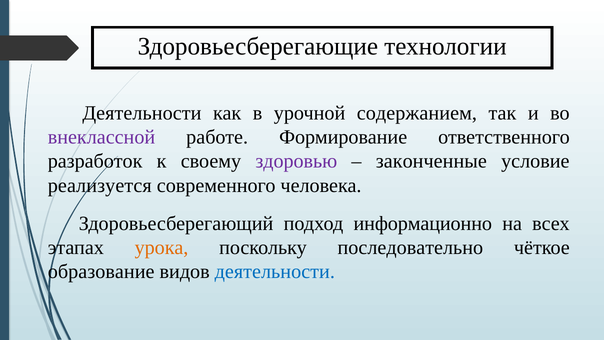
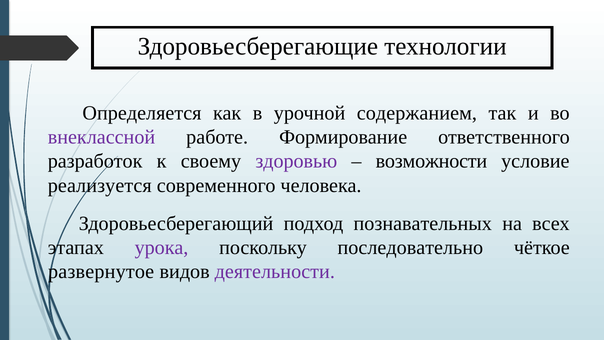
Деятельности: Деятельности -> Определяется (142, 113)
законченные: законченные -> возможности (431, 161)
информационно: информационно -> познавательных (423, 223)
урока colour: orange -> purple (162, 247)
образование: образование -> развернутое (101, 272)
деятельности colour: blue -> purple (275, 272)
